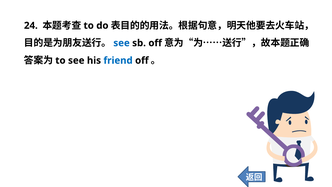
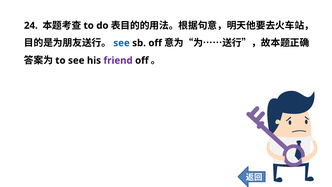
friend colour: blue -> purple (118, 60)
